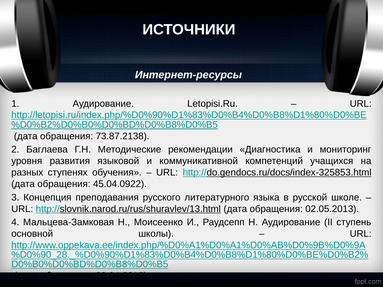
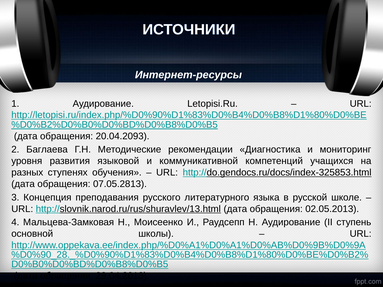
73.87.2138: 73.87.2138 -> 20.04.2093 (123, 136)
45.04.0922: 45.04.0922 -> 07.05.2813 (120, 184)
